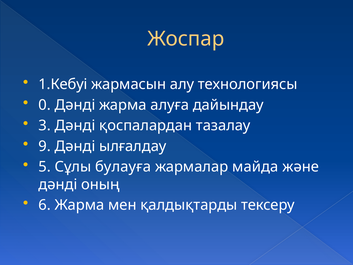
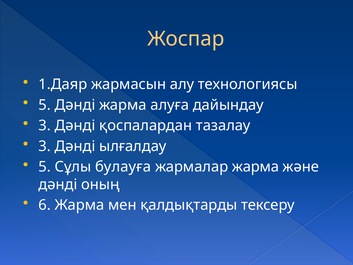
1.Кебуі: 1.Кебуі -> 1.Даяр (63, 84)
0: 0 -> 5 (45, 105)
9: 9 -> 3 (45, 146)
жармалар майда: майда -> жарма (255, 167)
